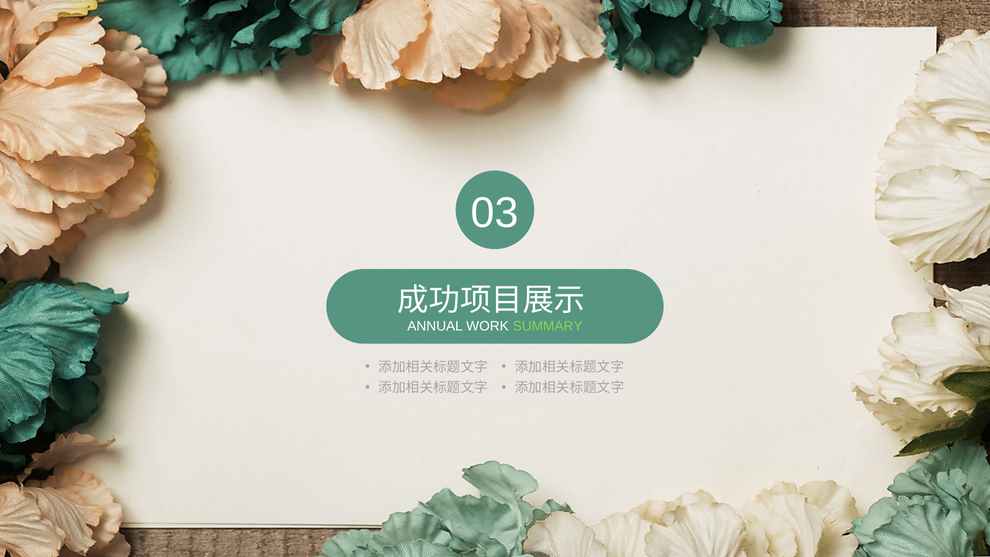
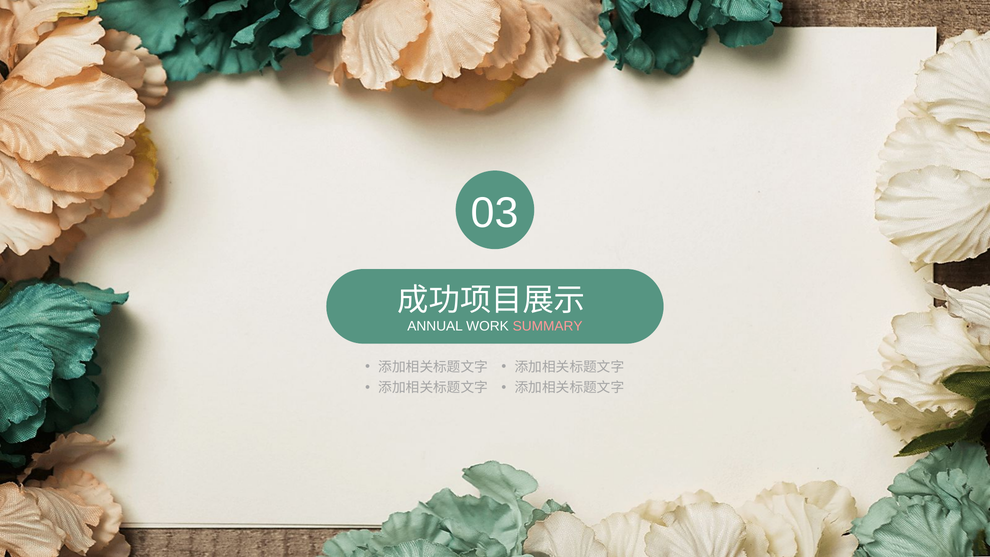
SUMMARY colour: light green -> pink (548, 326)
